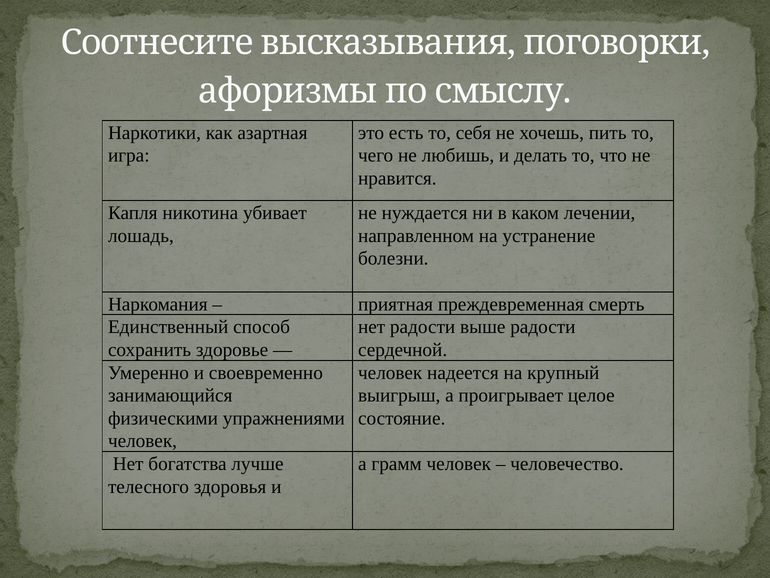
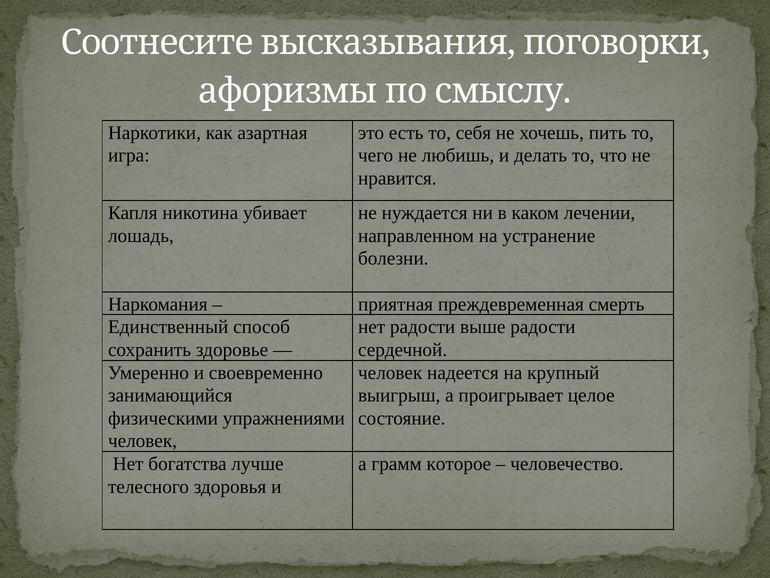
грамм человек: человек -> которое (459, 464)
